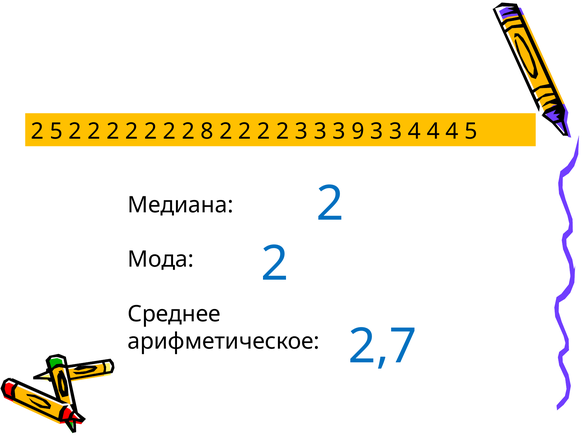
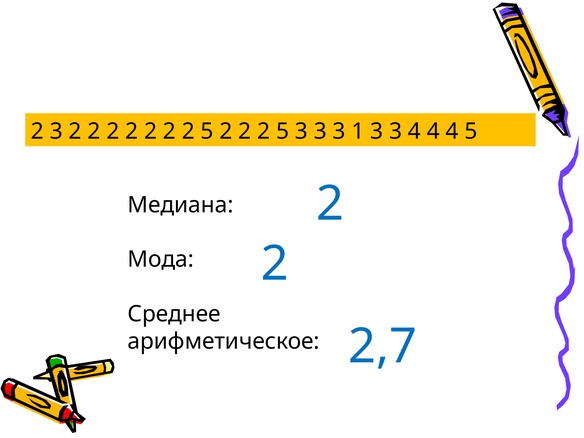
2 5: 5 -> 3 (56, 131)
8: 8 -> 5 (207, 131)
2: 2 -> 5 (283, 131)
9: 9 -> 1 (358, 131)
